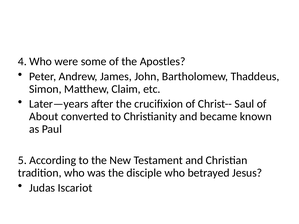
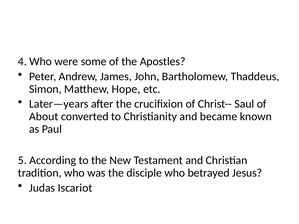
Claim: Claim -> Hope (126, 89)
